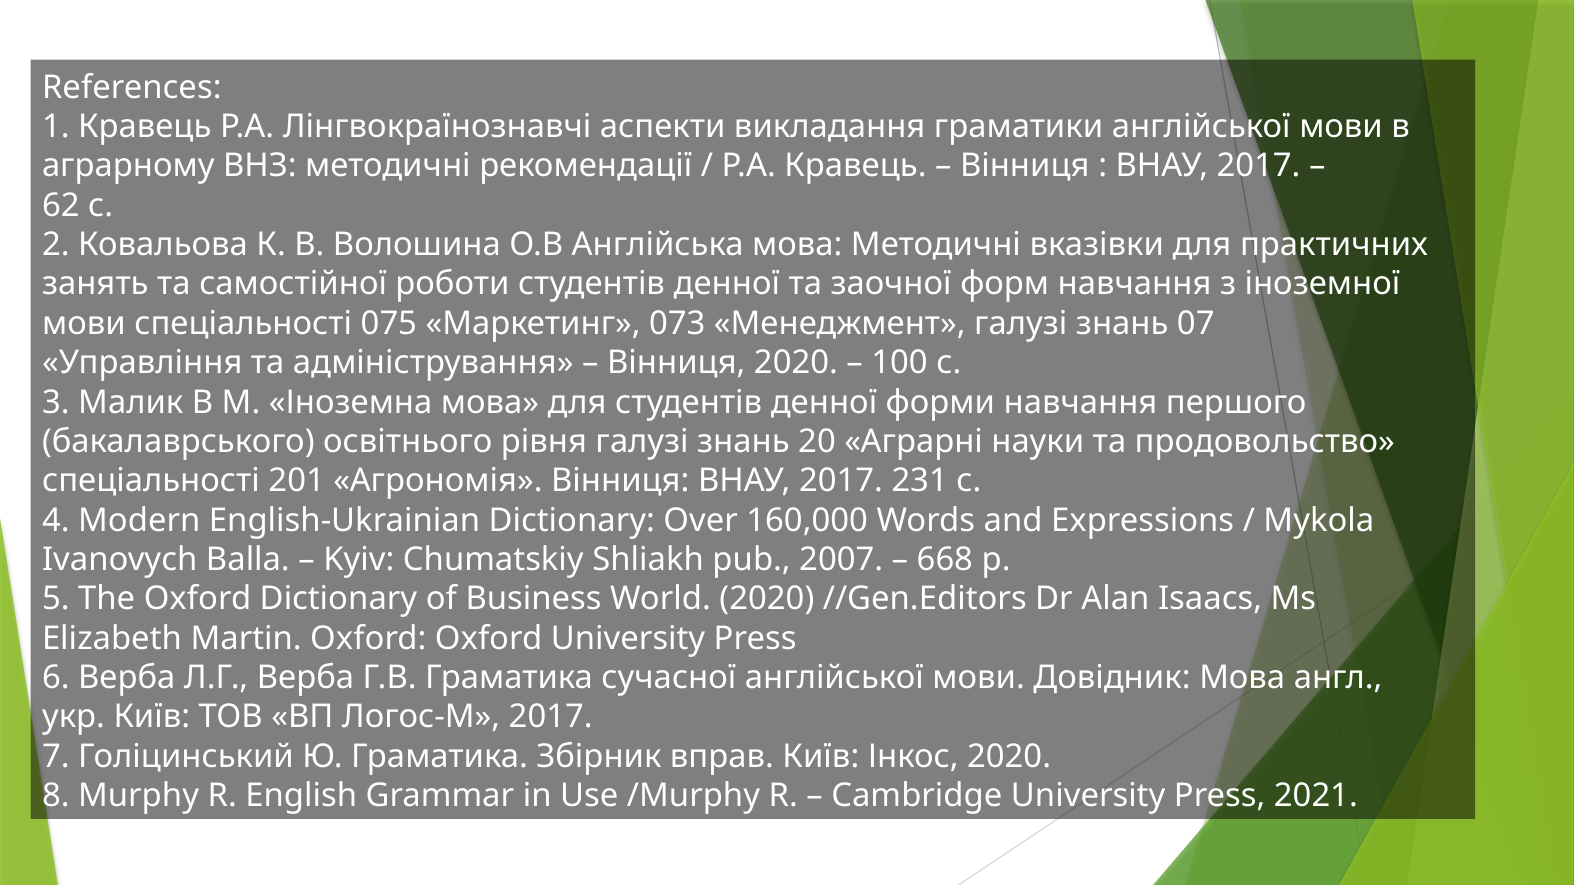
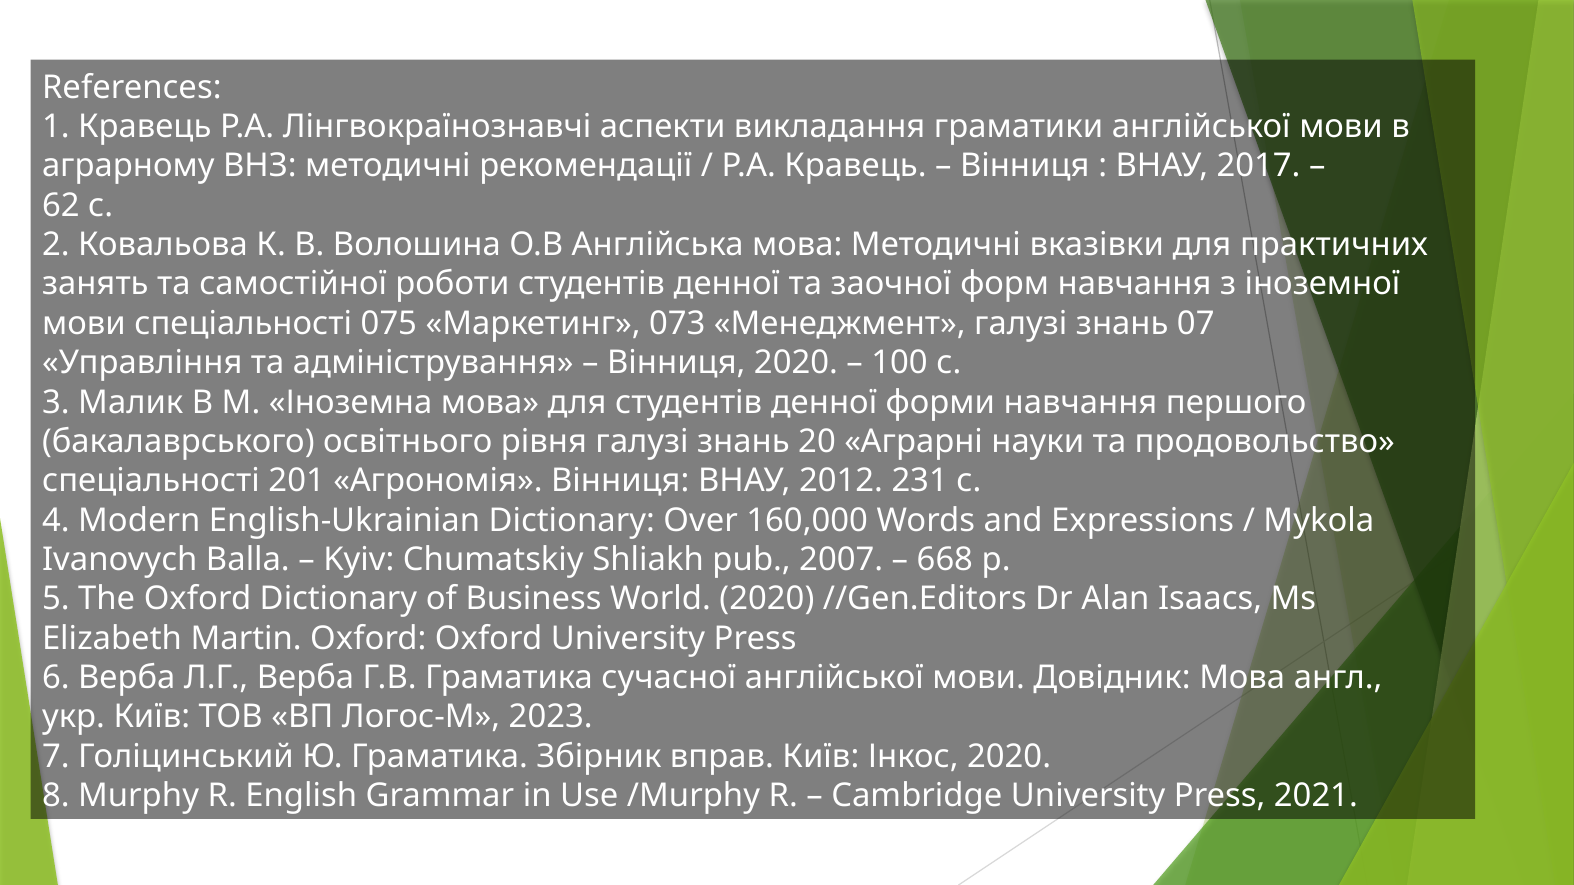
Вінниця ВНАУ 2017: 2017 -> 2012 (841, 481)
Логос-М 2017: 2017 -> 2023 (551, 717)
